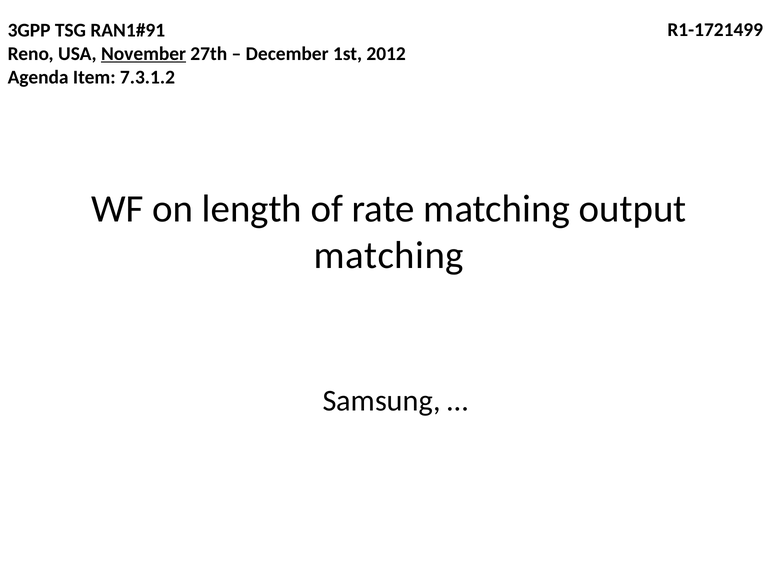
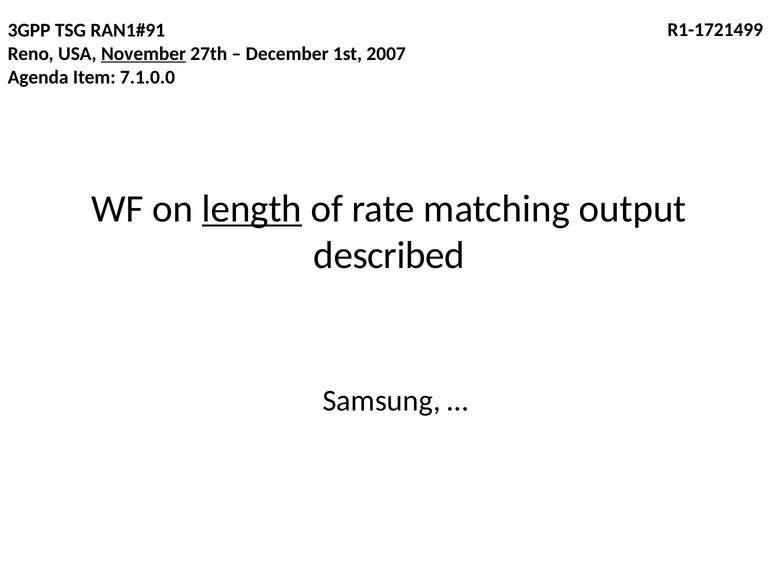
2012: 2012 -> 2007 (386, 54)
7.3.1.2: 7.3.1.2 -> 7.1.0.0 (147, 77)
length underline: none -> present (252, 209)
matching: matching -> described (389, 255)
